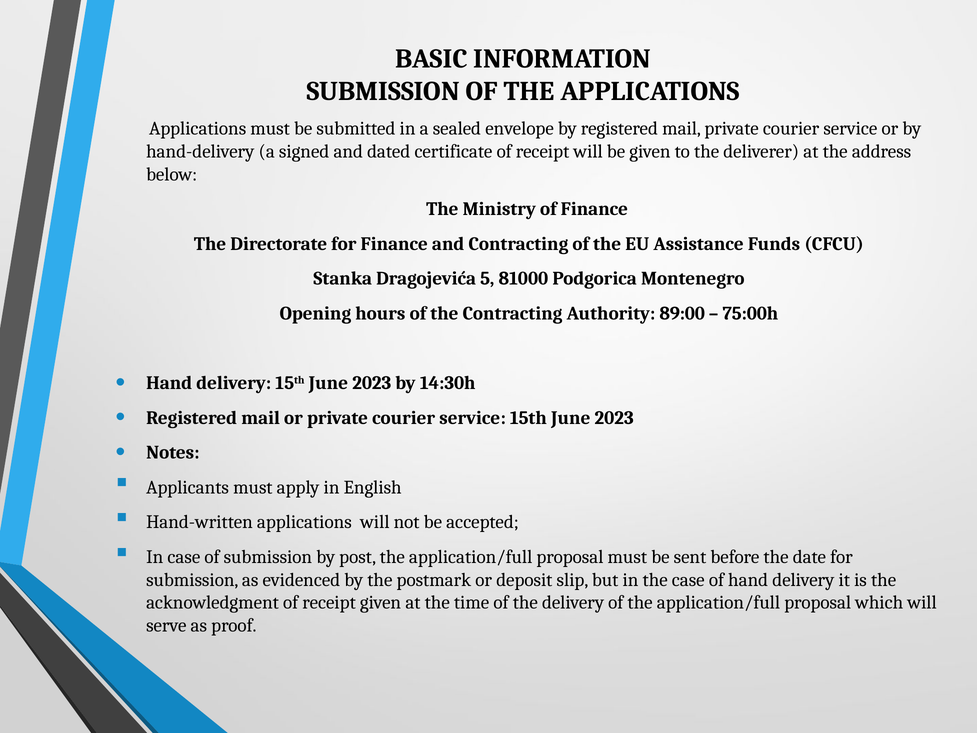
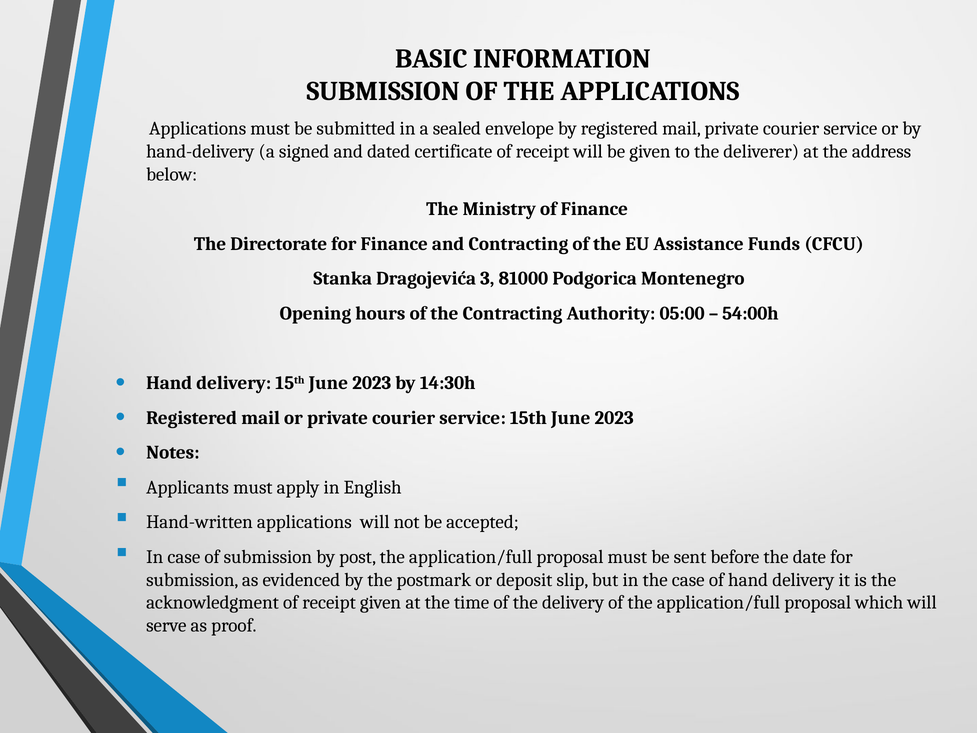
5: 5 -> 3 (487, 279)
89:00: 89:00 -> 05:00 (682, 313)
75:00h: 75:00h -> 54:00h (750, 313)
